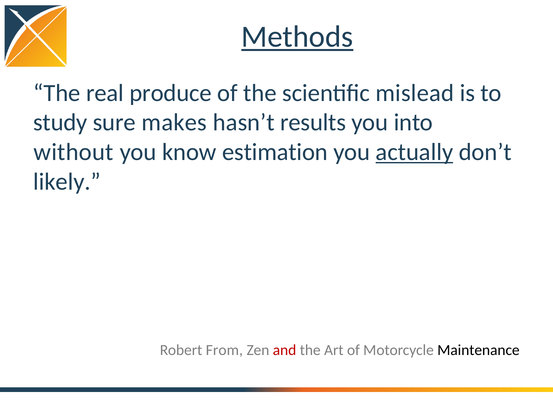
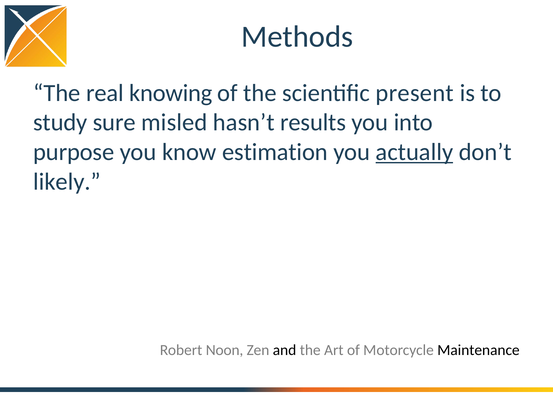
Methods underline: present -> none (297, 37)
produce: produce -> knowing (171, 93)
mislead: mislead -> present (415, 93)
makes: makes -> misled (174, 122)
without: without -> purpose (74, 152)
From: From -> Noon (225, 350)
and colour: red -> black (285, 350)
